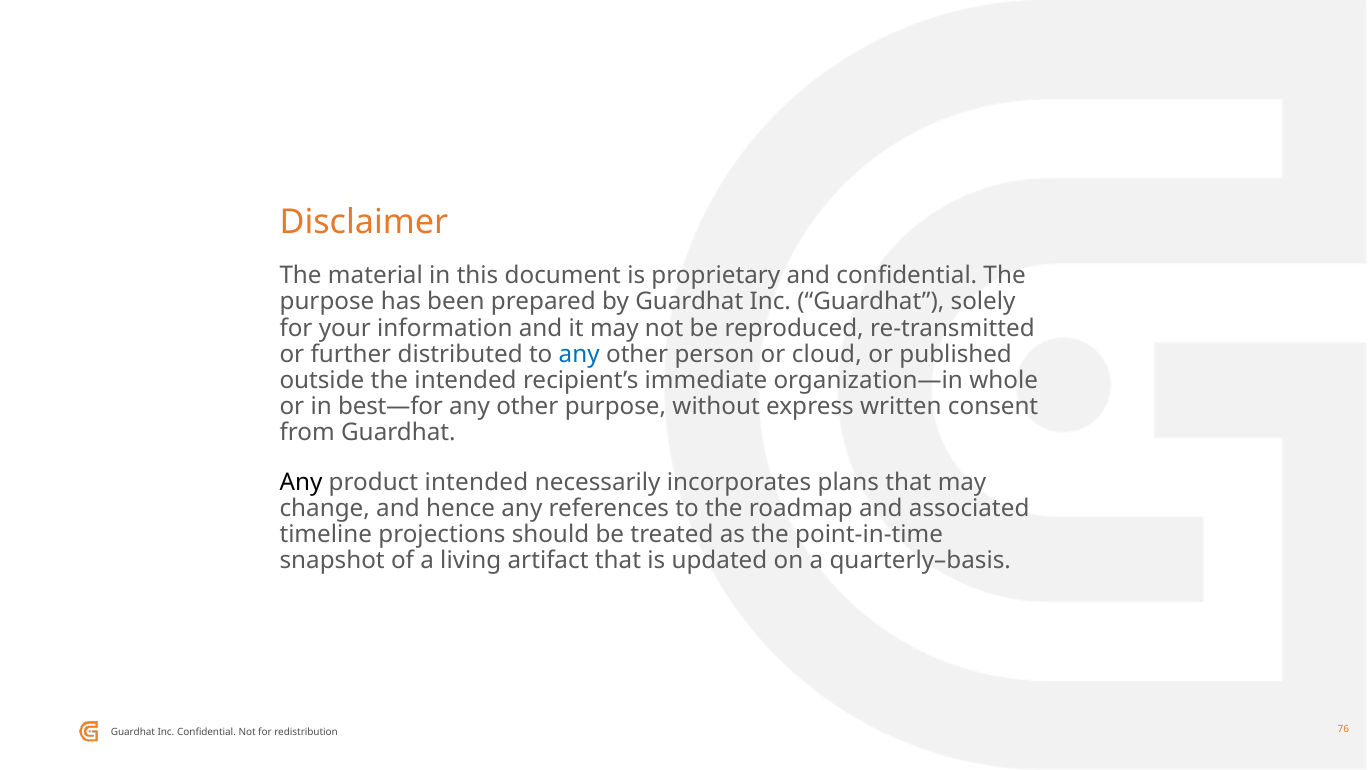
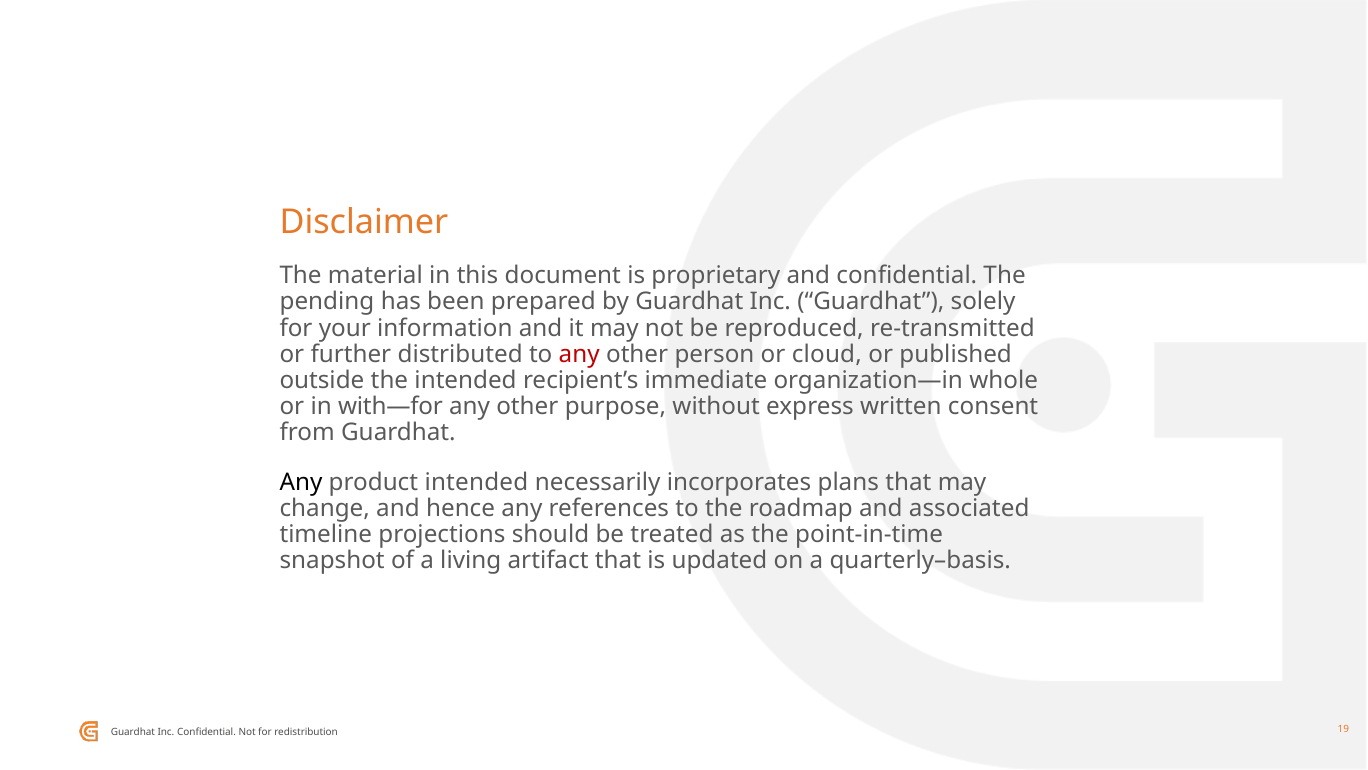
purpose: purpose -> pending (327, 302)
any colour: blue -> red (579, 354)
best—for: best—for -> with—for (390, 406)
76: 76 -> 19 (1343, 729)
